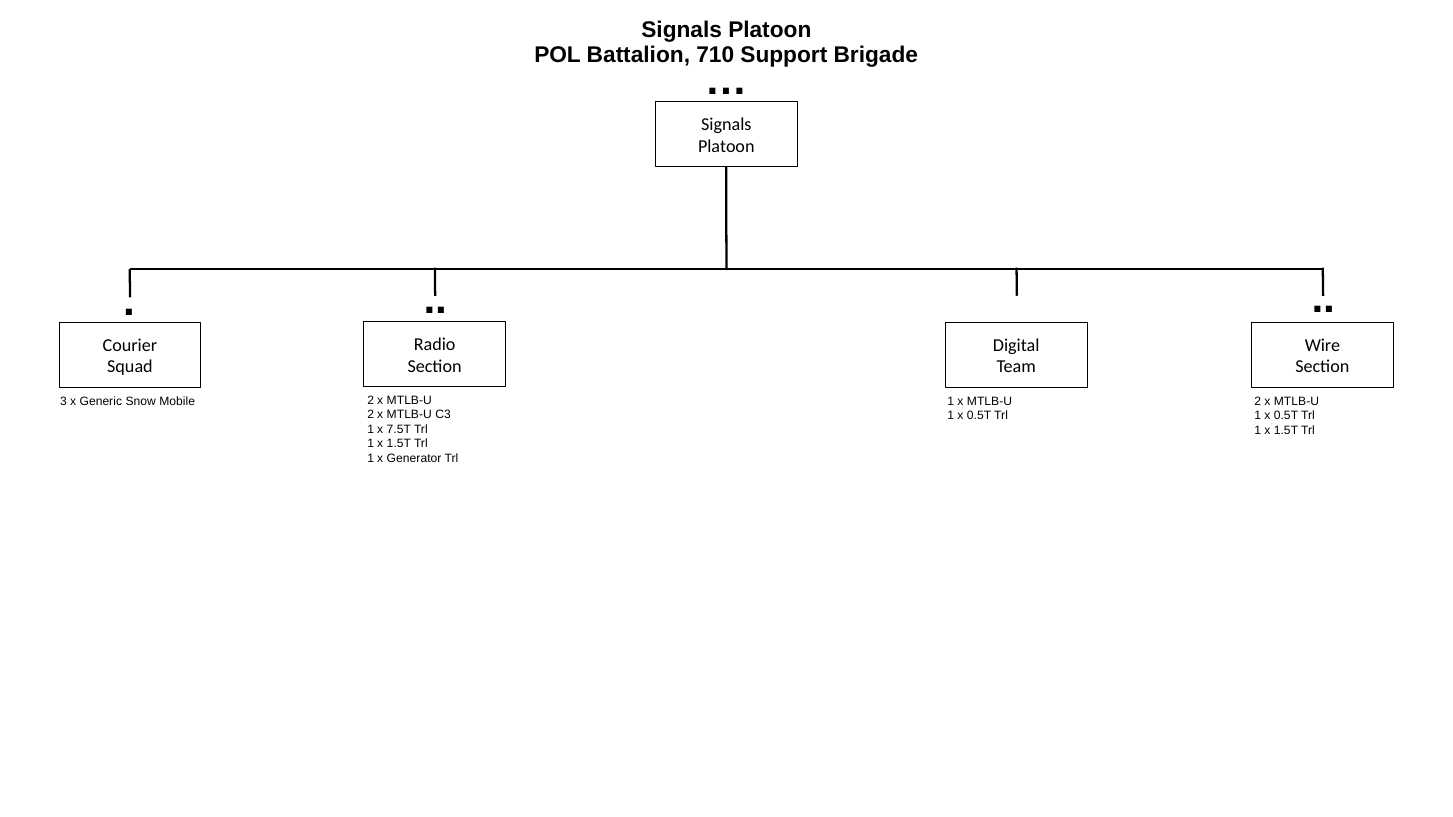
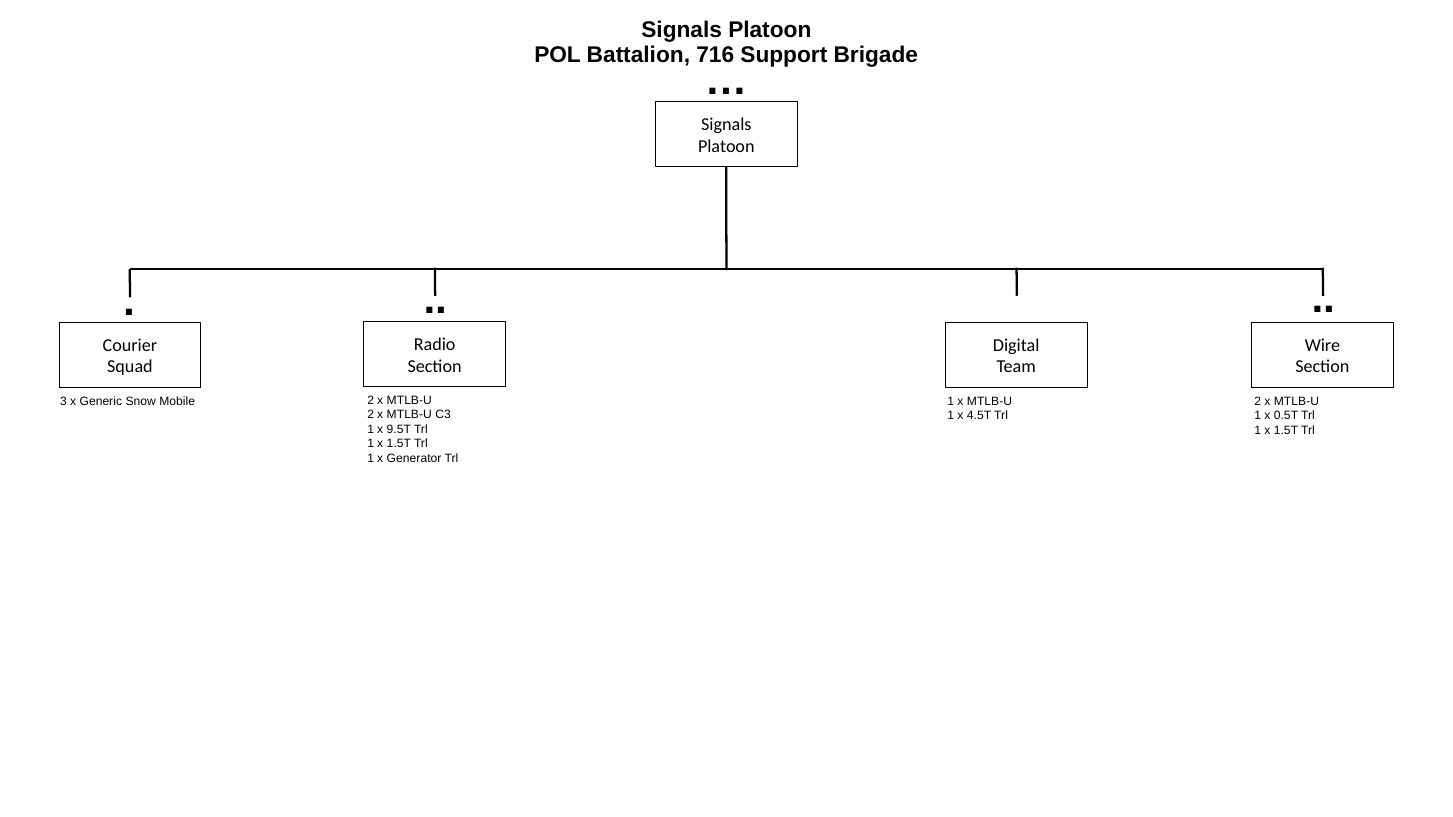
710: 710 -> 716 (715, 55)
0.5T: 0.5T -> 4.5T (979, 416)
7.5T: 7.5T -> 9.5T (399, 430)
